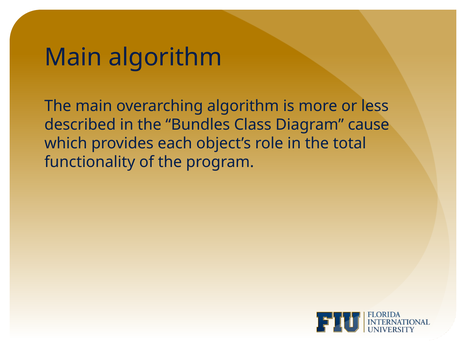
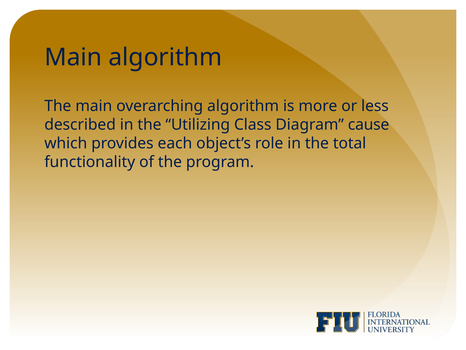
Bundles: Bundles -> Utilizing (198, 125)
